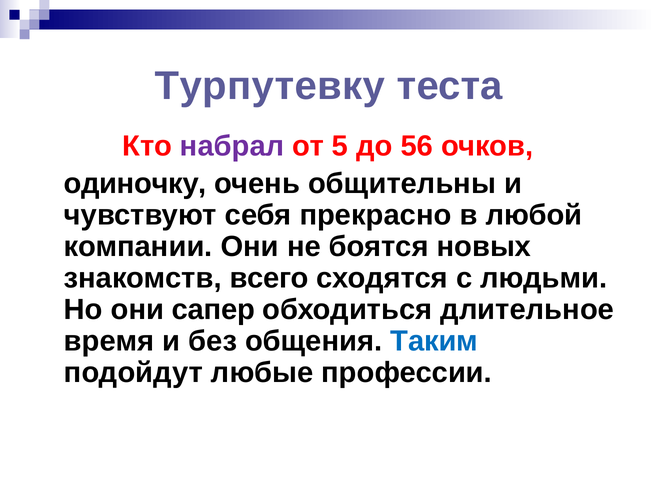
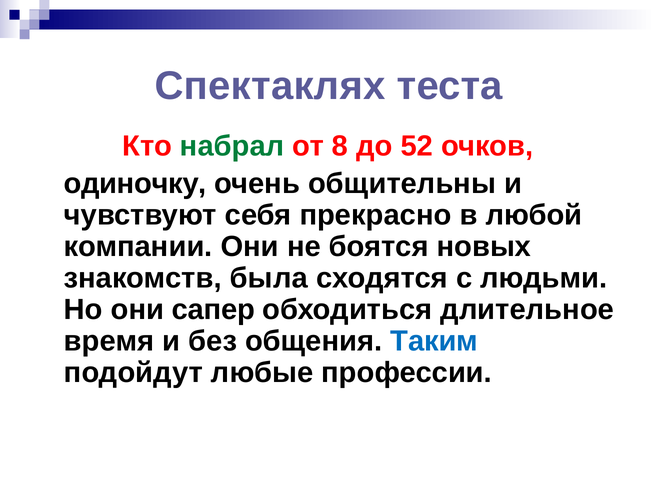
Турпутевку: Турпутевку -> Спектаклях (270, 86)
набрал colour: purple -> green (232, 146)
5: 5 -> 8 (340, 146)
56: 56 -> 52 (417, 146)
всего: всего -> была (269, 278)
